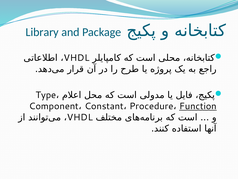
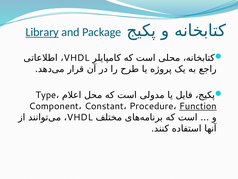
Library underline: none -> present (42, 32)
